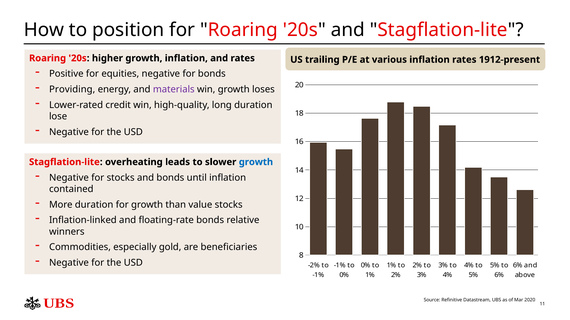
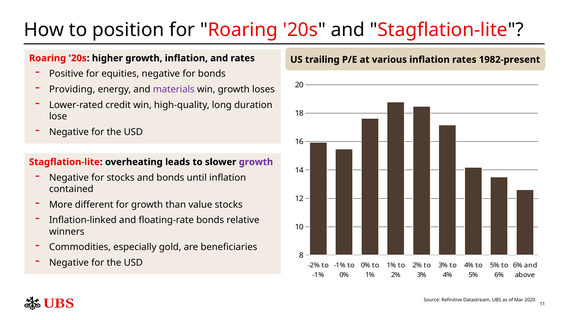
1912-present: 1912-present -> 1982-present (509, 60)
growth colour: blue -> purple (256, 162)
More duration: duration -> different (94, 205)
